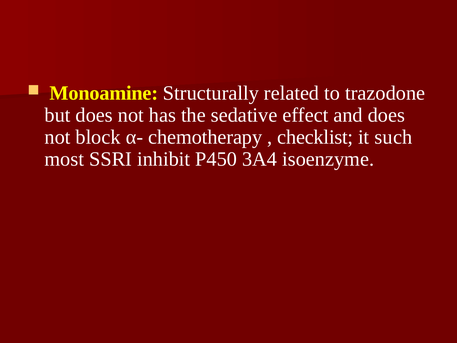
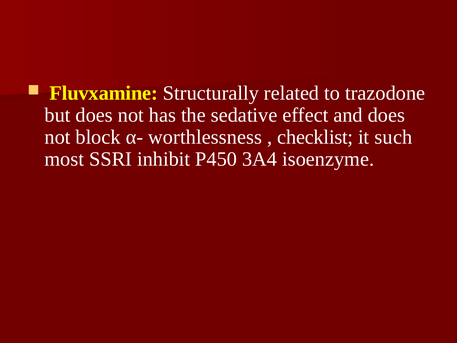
Monoamine: Monoamine -> Fluvxamine (104, 93)
chemotherapy: chemotherapy -> worthlessness (205, 137)
